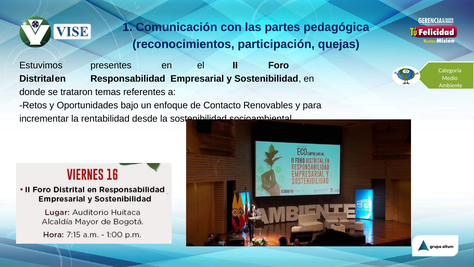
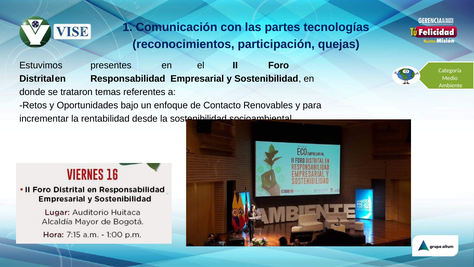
pedagógica: pedagógica -> tecnologías (336, 27)
